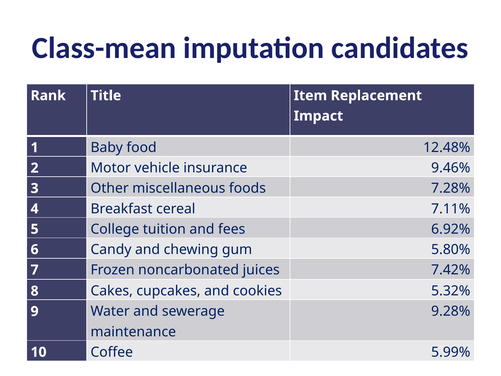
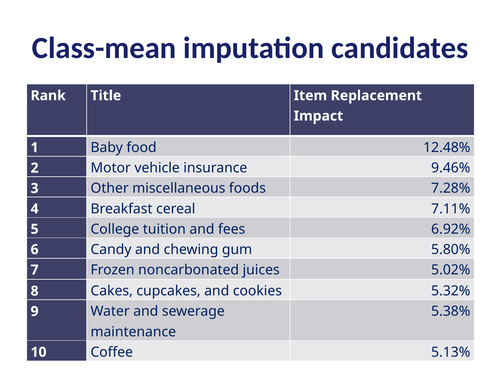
7.42%: 7.42% -> 5.02% (451, 270)
9.28%: 9.28% -> 5.38% (451, 311)
5.99%: 5.99% -> 5.13% (451, 352)
